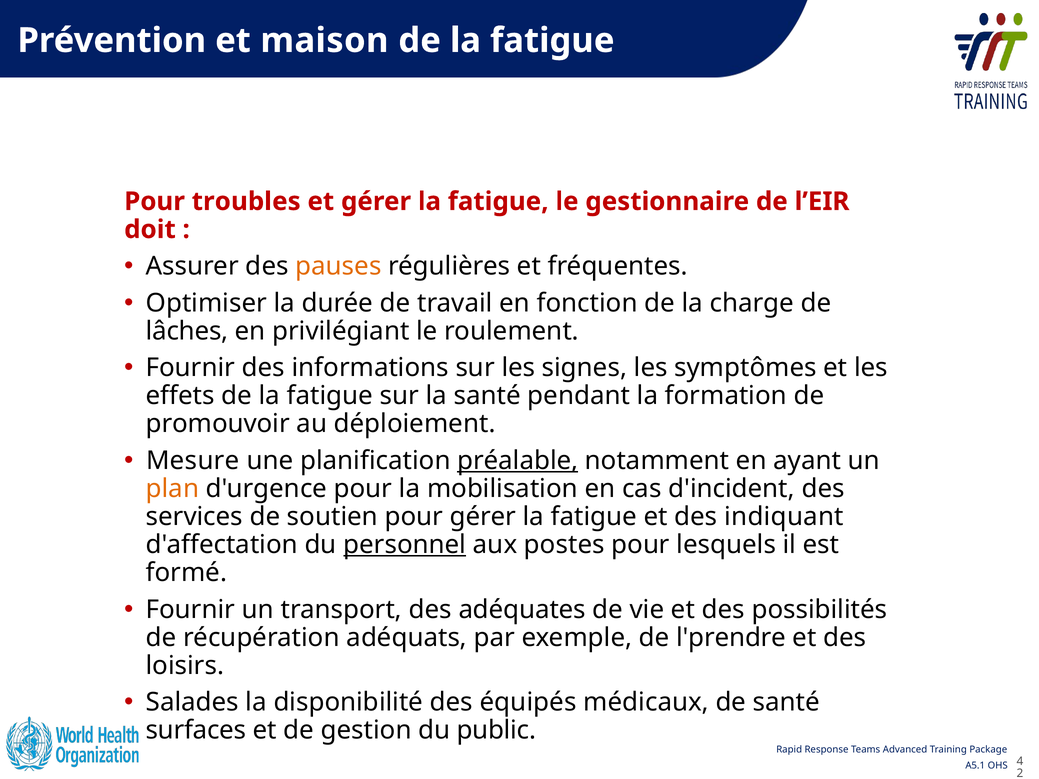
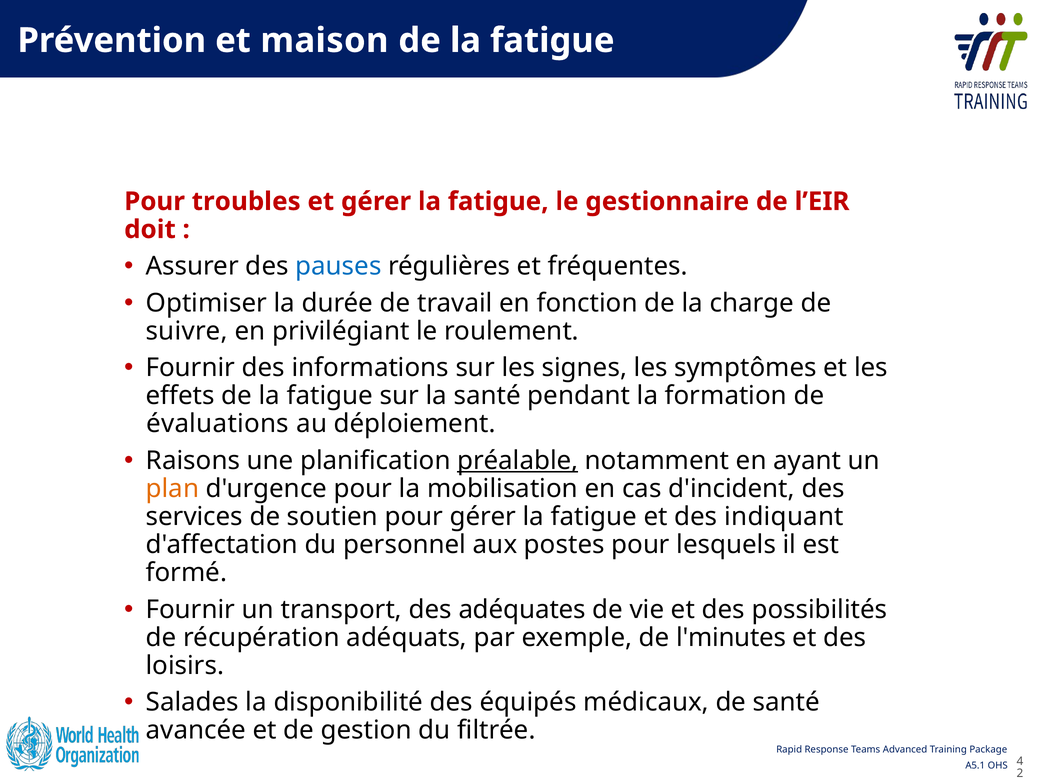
pauses colour: orange -> blue (338, 266)
lâches: lâches -> suivre (187, 331)
promouvoir: promouvoir -> évaluations (218, 424)
Mesure: Mesure -> Raisons (193, 461)
personnel underline: present -> none (405, 545)
l'prendre: l'prendre -> l'minutes (731, 638)
surfaces: surfaces -> avancée (196, 731)
public: public -> filtrée (496, 731)
